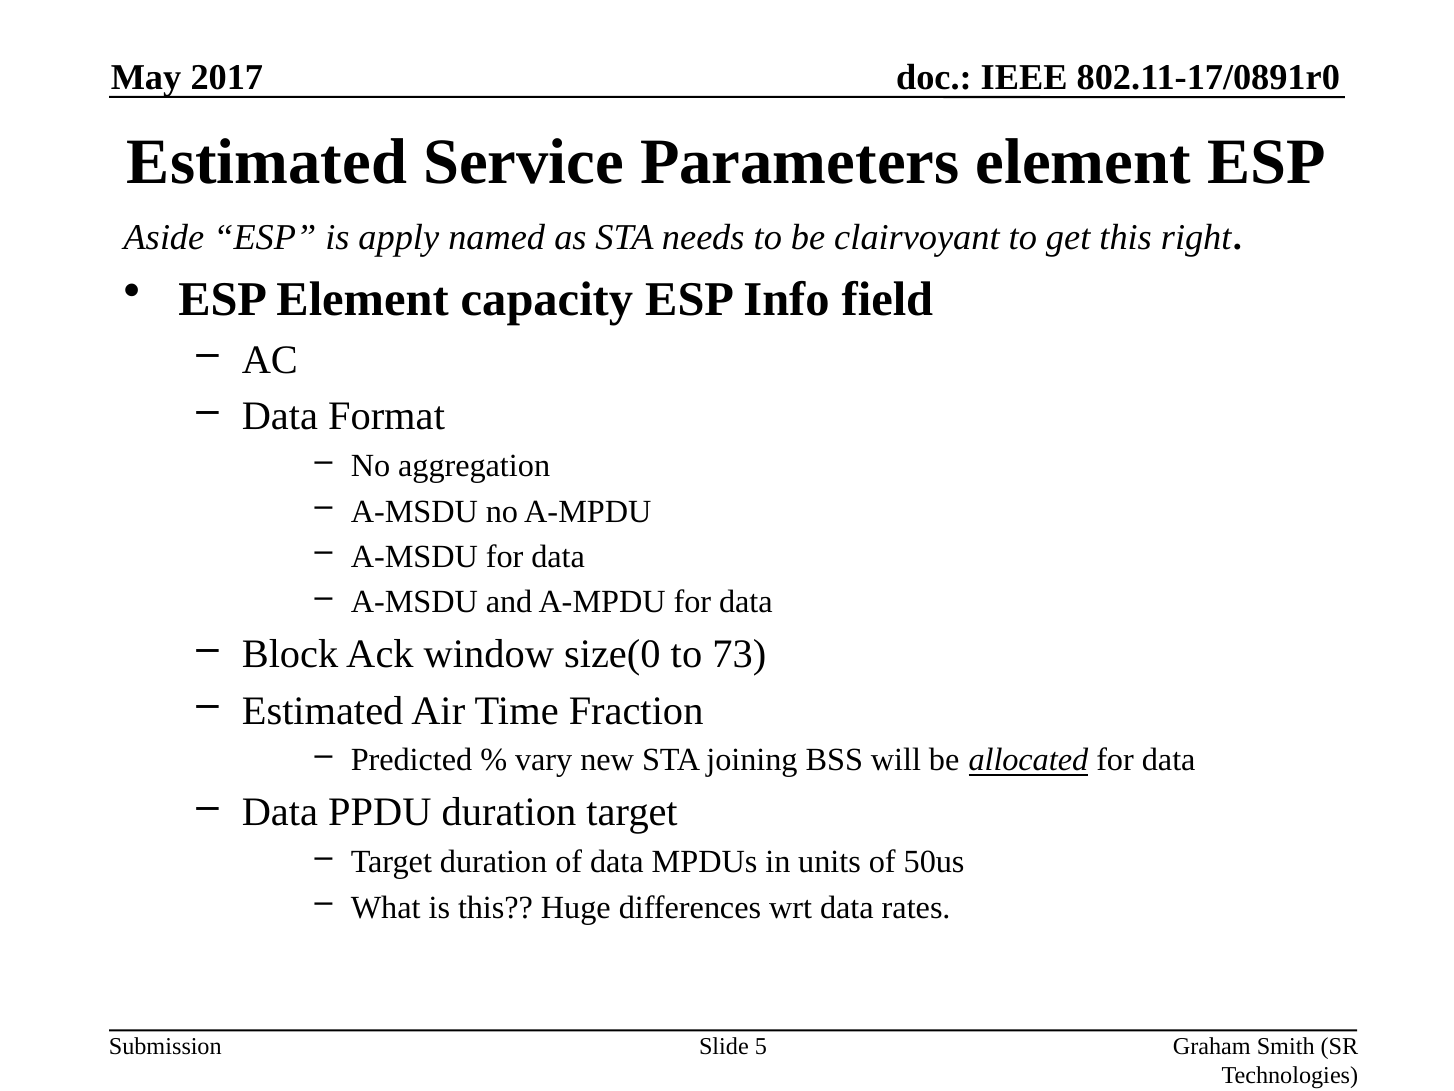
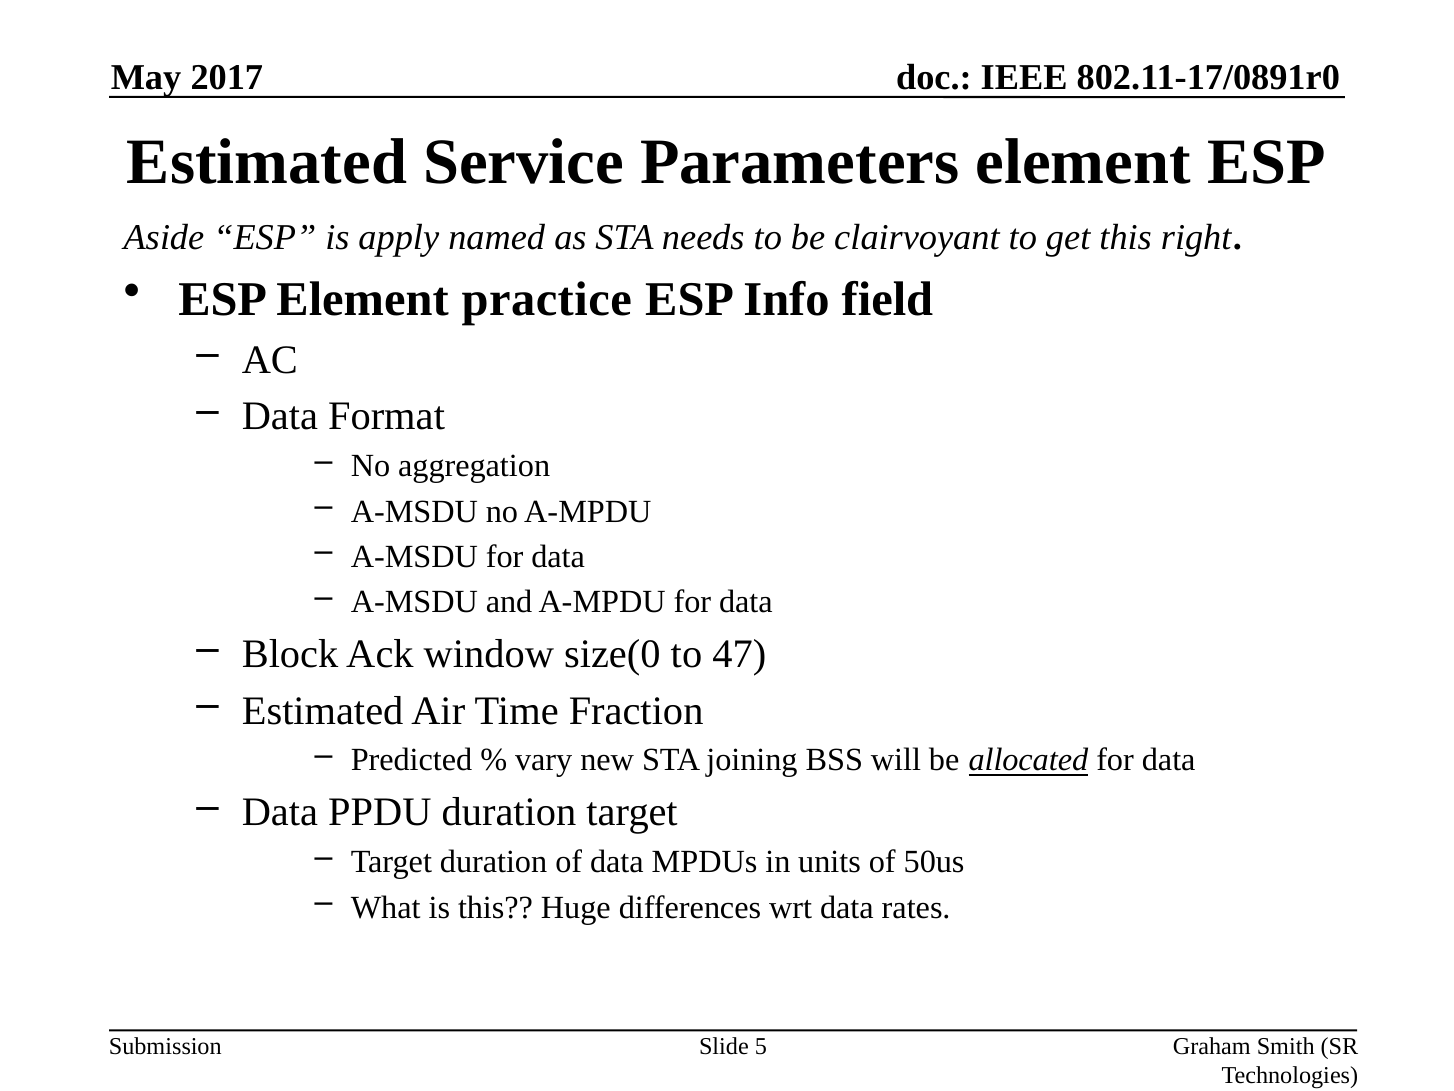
capacity: capacity -> practice (547, 299)
73: 73 -> 47 (739, 654)
